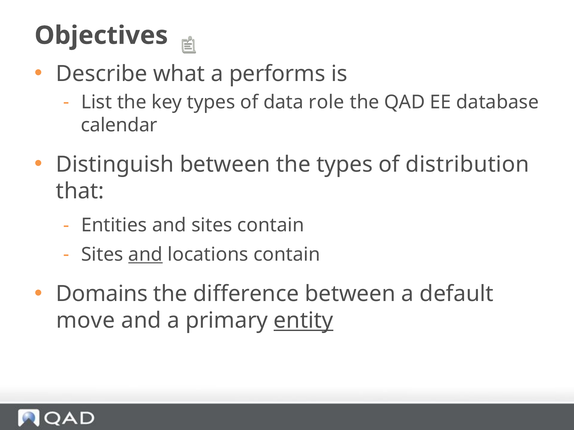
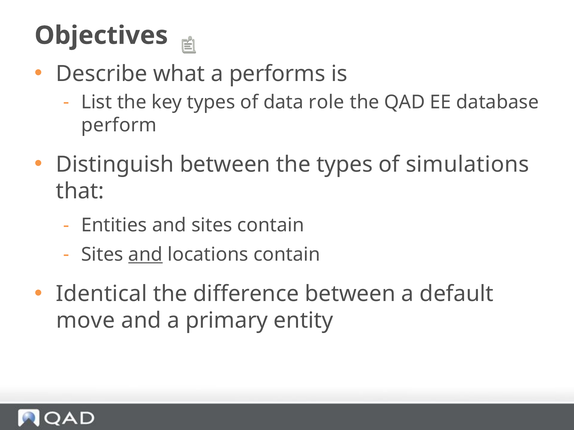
calendar: calendar -> perform (119, 125)
distribution: distribution -> simulations (467, 165)
Domains: Domains -> Identical (102, 294)
entity underline: present -> none (303, 321)
